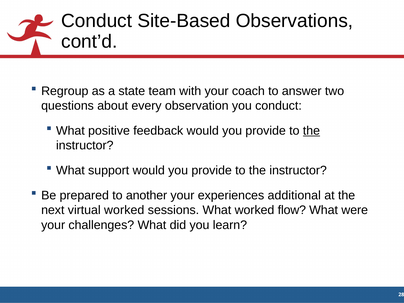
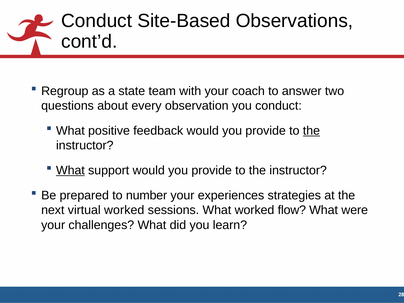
What underline: none -> present (70, 170)
another: another -> number (147, 195)
additional: additional -> strategies (294, 195)
